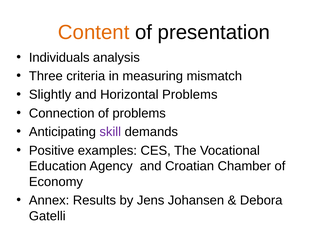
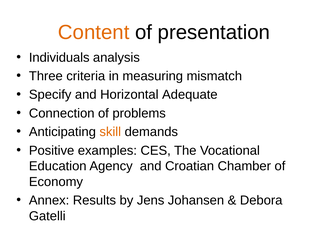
Slightly: Slightly -> Specify (50, 94)
Horizontal Problems: Problems -> Adequate (190, 94)
skill colour: purple -> orange (110, 132)
